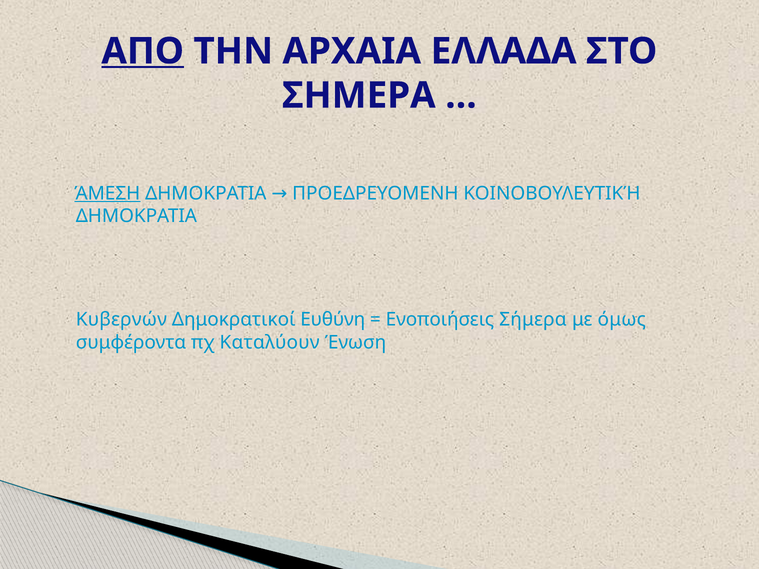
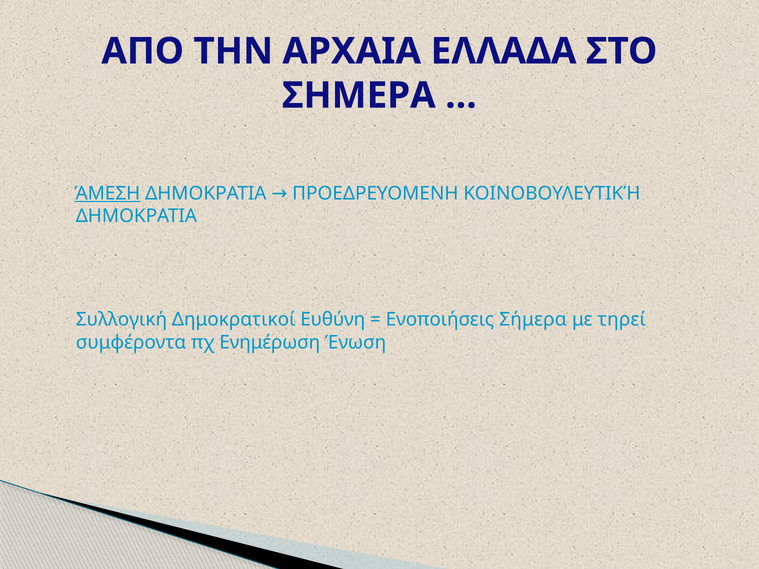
ΑΠΟ underline: present -> none (143, 51)
Κυβερνών: Κυβερνών -> Συλλογική (121, 320)
όμως: όμως -> τηρεί (622, 320)
Καταλύουν: Καταλύουν -> Ενημέρωση (270, 343)
